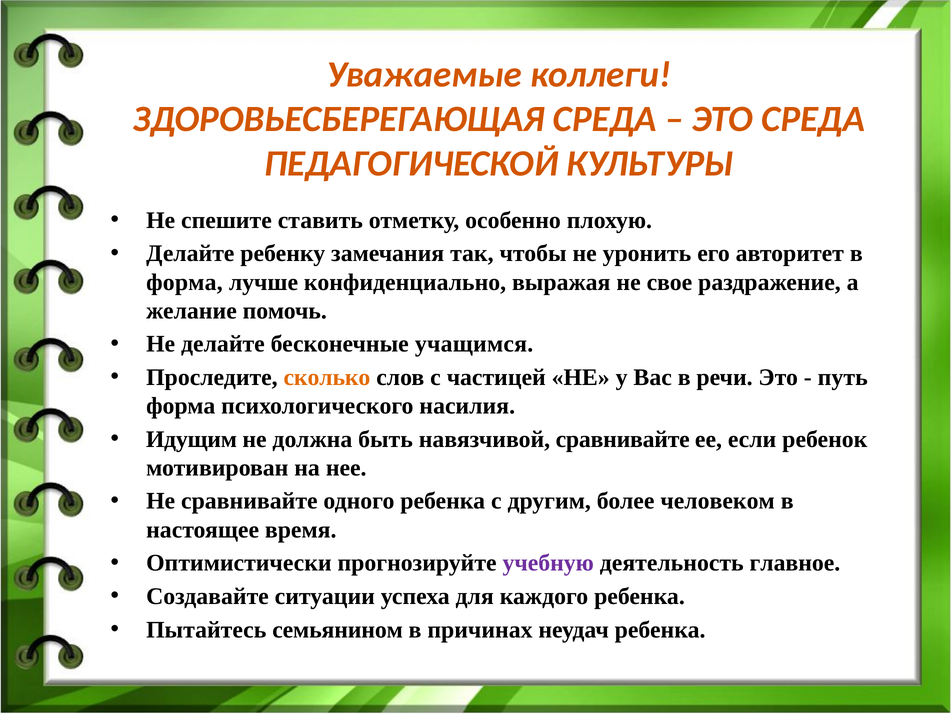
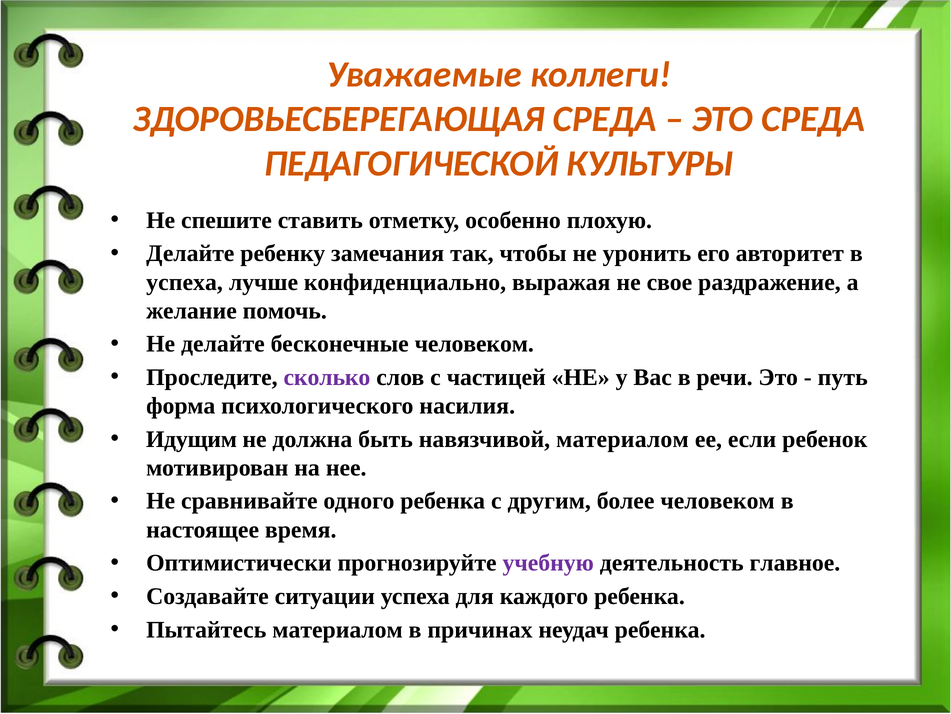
форма: форма -> успеха (185, 282)
бесконечные учащимся: учащимся -> человеком (474, 344)
сколько colour: orange -> purple (327, 377)
навязчивой сравнивайте: сравнивайте -> материалом (622, 439)
Пытайтесь семьянином: семьянином -> материалом (338, 629)
